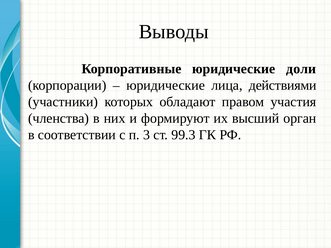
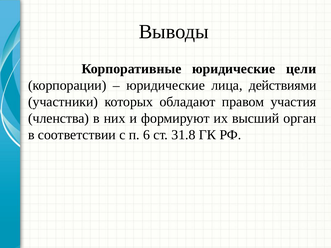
доли: доли -> цели (301, 69)
3: 3 -> 6 (147, 135)
99.3: 99.3 -> 31.8 (183, 135)
